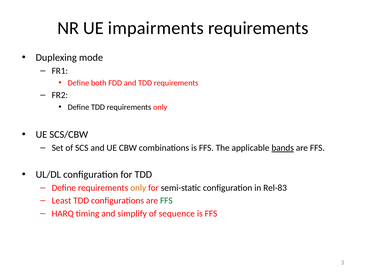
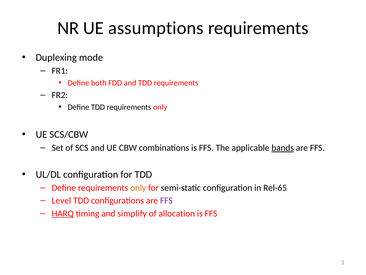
impairments: impairments -> assumptions (156, 28)
Rel-83: Rel-83 -> Rel-65 (275, 188)
Least: Least -> Level (61, 200)
FFS colour: green -> purple (166, 200)
HARQ underline: none -> present (63, 213)
sequence: sequence -> allocation (177, 213)
